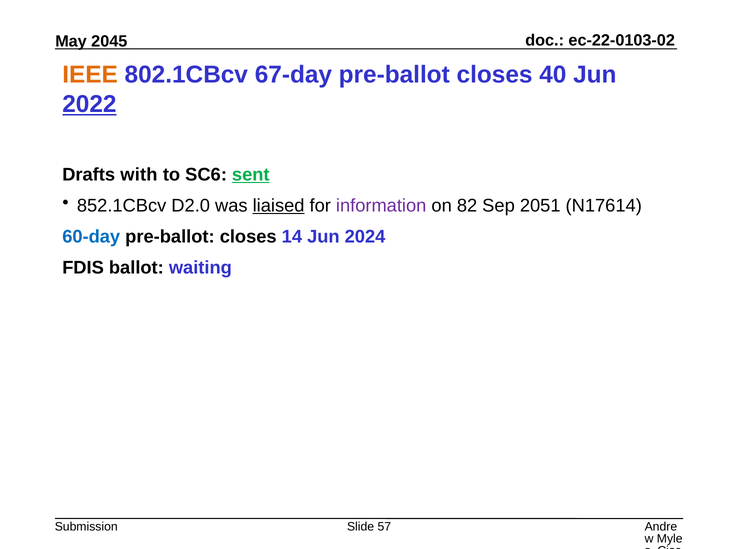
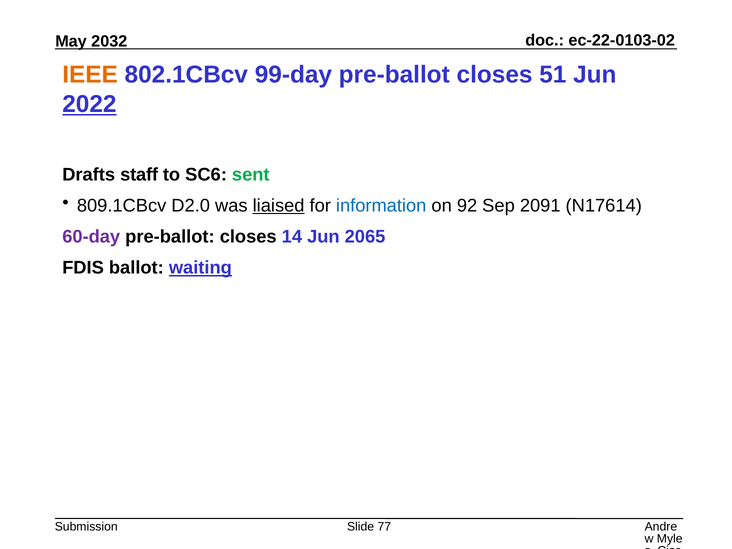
2045: 2045 -> 2032 (109, 42)
67-day: 67-day -> 99-day (293, 75)
40: 40 -> 51 (553, 75)
with: with -> staff (139, 175)
sent underline: present -> none (251, 175)
852.1CBcv: 852.1CBcv -> 809.1CBcv (122, 206)
information colour: purple -> blue (381, 206)
82: 82 -> 92 (467, 206)
2051: 2051 -> 2091 (540, 206)
60-day colour: blue -> purple (91, 237)
2024: 2024 -> 2065 (365, 237)
waiting underline: none -> present (200, 268)
57: 57 -> 77 (384, 527)
